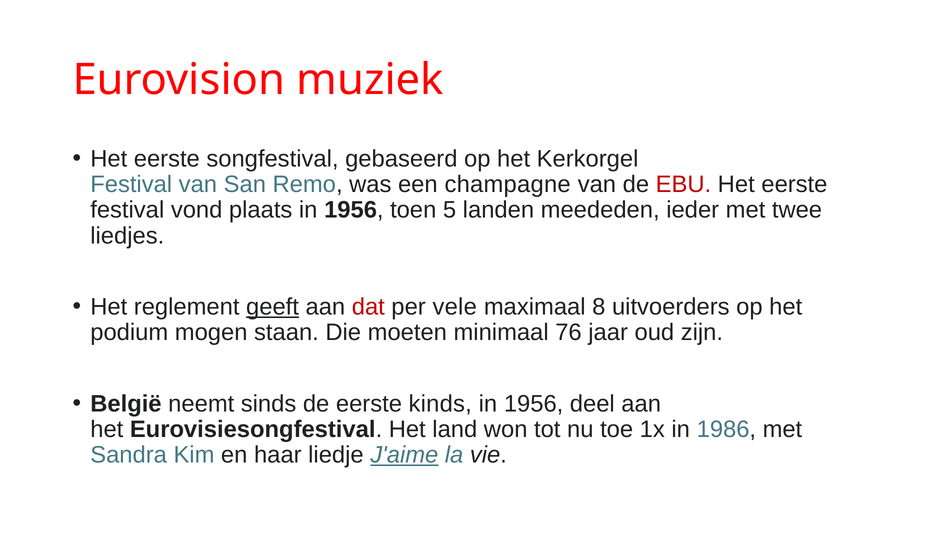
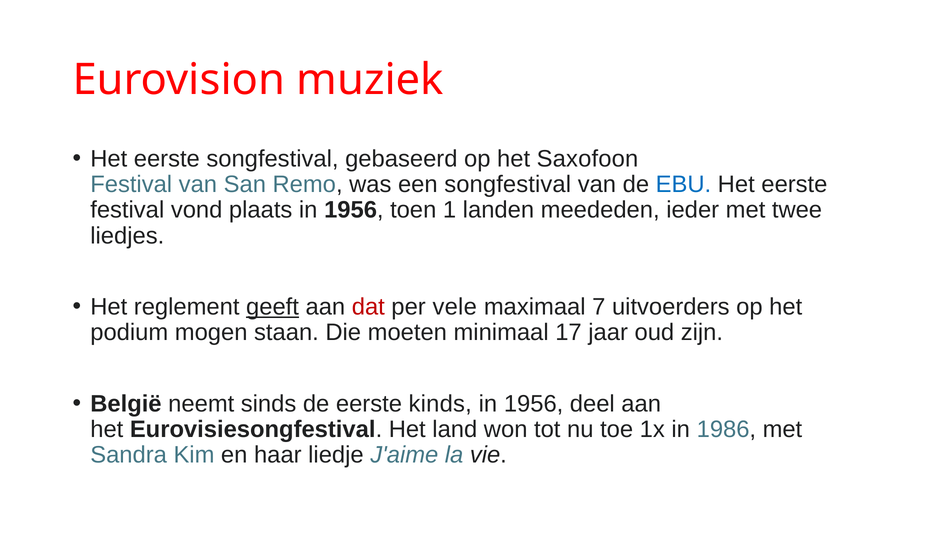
Kerkorgel: Kerkorgel -> Saxofoon (588, 159)
een champagne: champagne -> songfestival (508, 184)
EBU colour: red -> blue (683, 184)
5: 5 -> 1 (450, 210)
8: 8 -> 7 (599, 307)
76: 76 -> 17 (569, 332)
J'aime underline: present -> none (404, 455)
